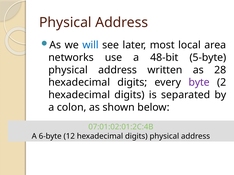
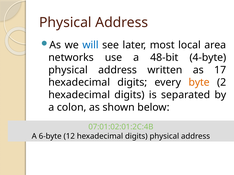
5-byte: 5-byte -> 4-byte (208, 58)
28: 28 -> 17 (220, 70)
byte colour: purple -> orange (199, 83)
